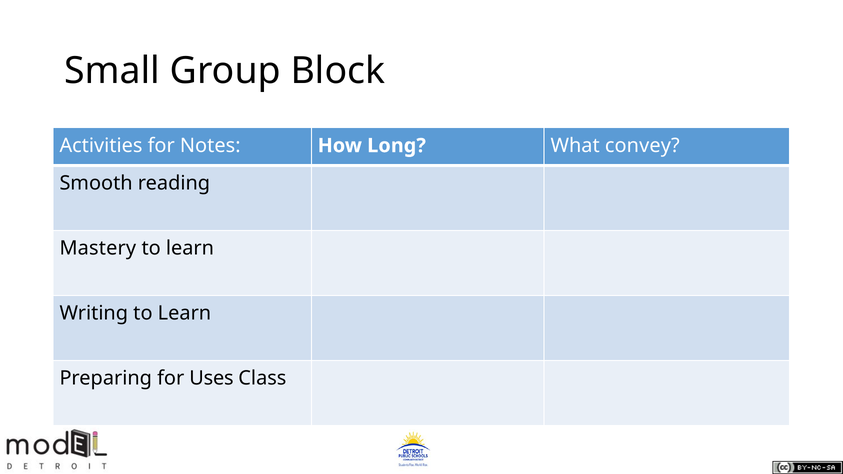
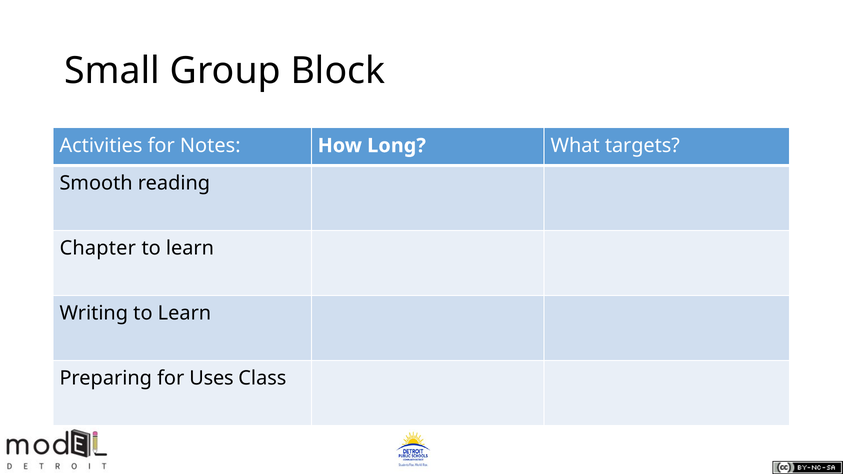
convey: convey -> targets (642, 146)
Mastery: Mastery -> Chapter (98, 248)
